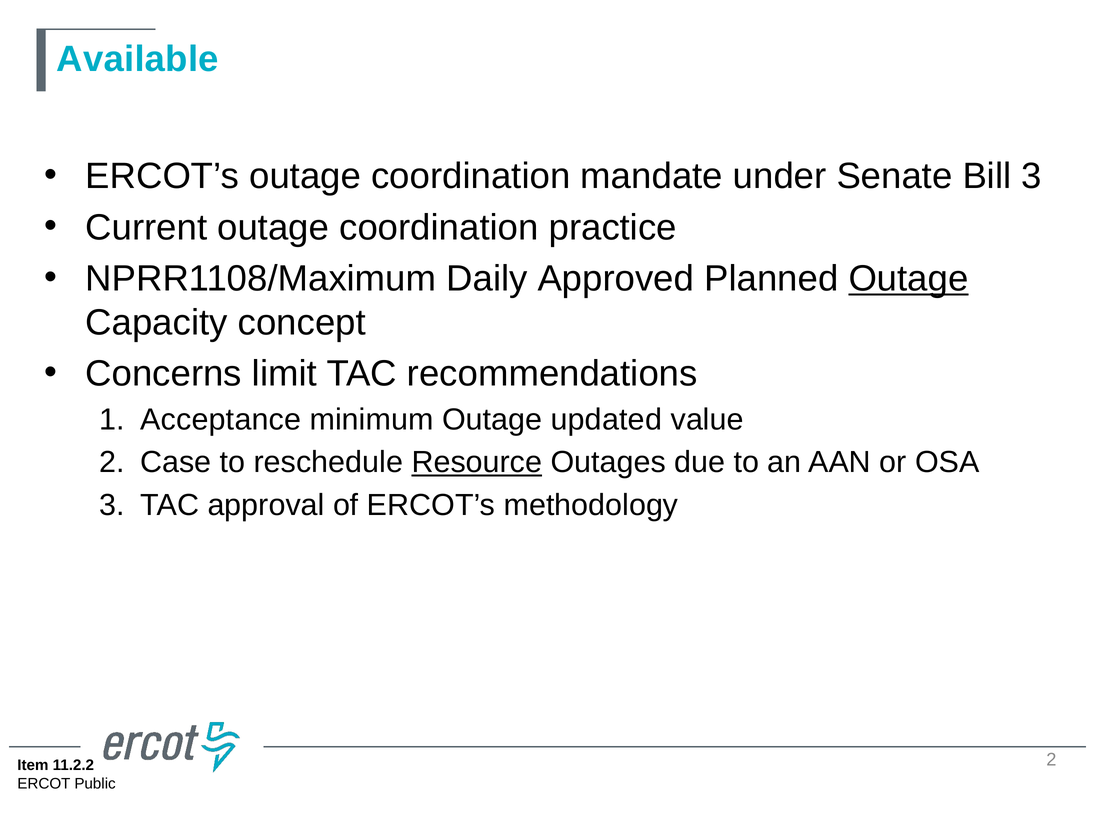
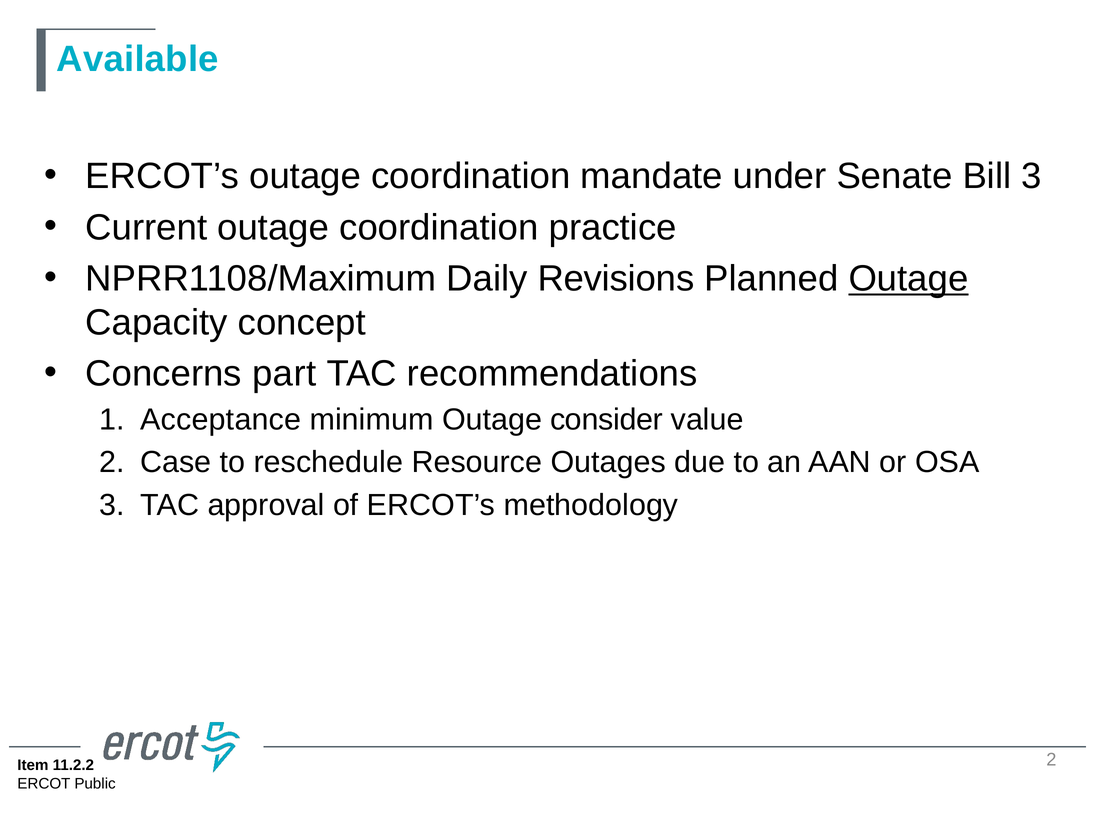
Approved: Approved -> Revisions (616, 279)
limit: limit -> part (284, 374)
updated: updated -> consider (607, 419)
Resource underline: present -> none (477, 462)
